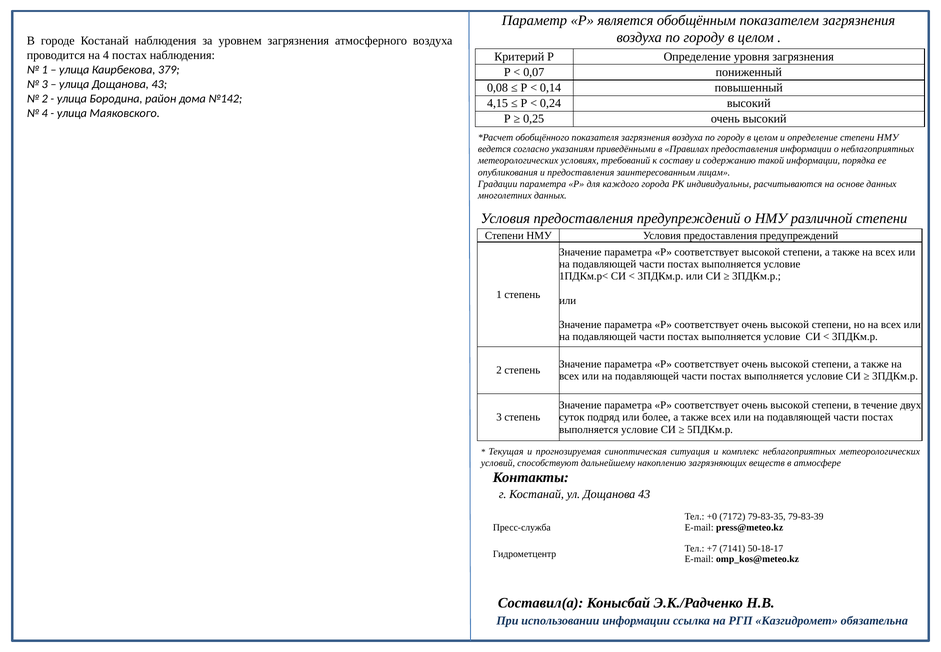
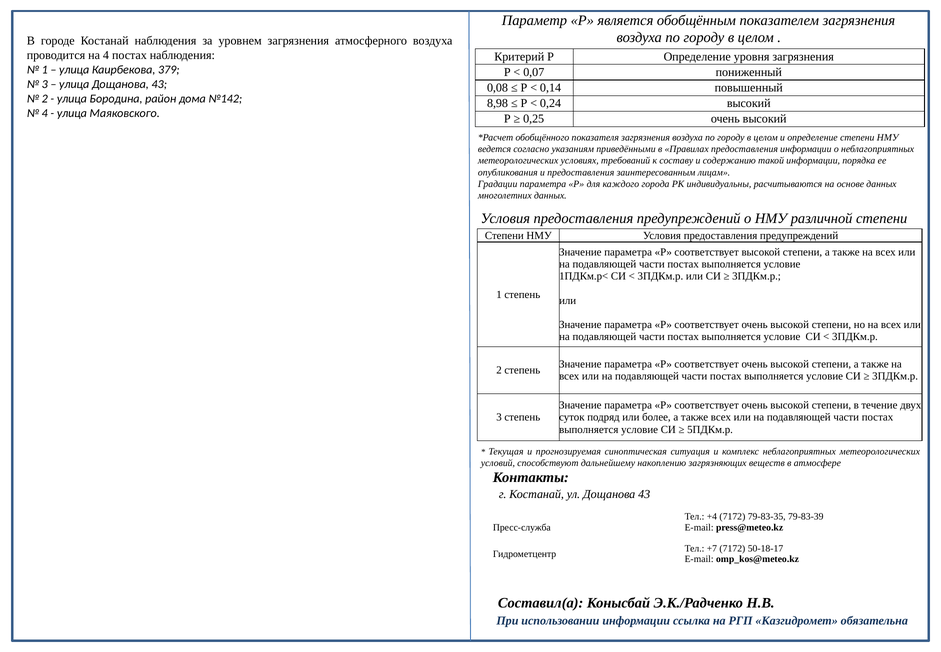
4,15: 4,15 -> 8,98 (498, 103)
+0: +0 -> +4 (712, 516)
+7 7141: 7141 -> 7172 (732, 548)
